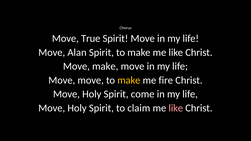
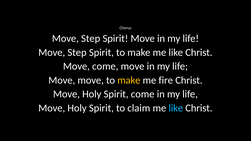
True: True -> Step (91, 39)
Alan: Alan -> Step (77, 52)
Move make: make -> come (105, 66)
like colour: pink -> light blue (176, 108)
